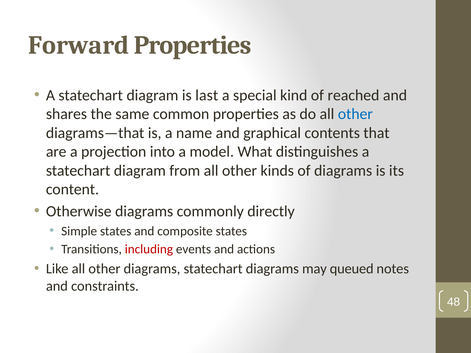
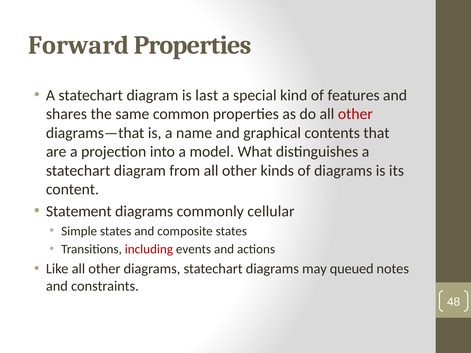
reached: reached -> features (354, 95)
other colour: blue -> red (355, 114)
Otherwise: Otherwise -> Statement (79, 211)
directly: directly -> cellular (271, 211)
